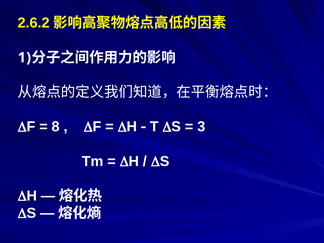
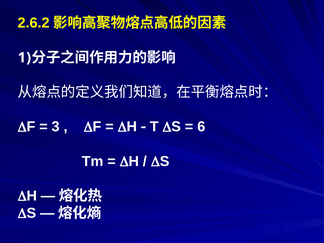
8: 8 -> 3 (56, 127)
3: 3 -> 6 (201, 127)
